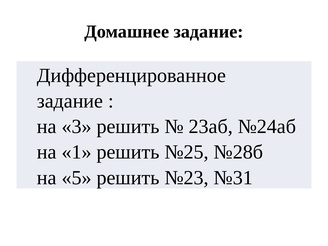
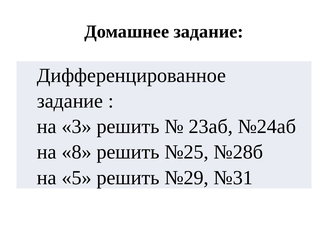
1: 1 -> 8 (77, 152)
№23: №23 -> №29 (187, 178)
